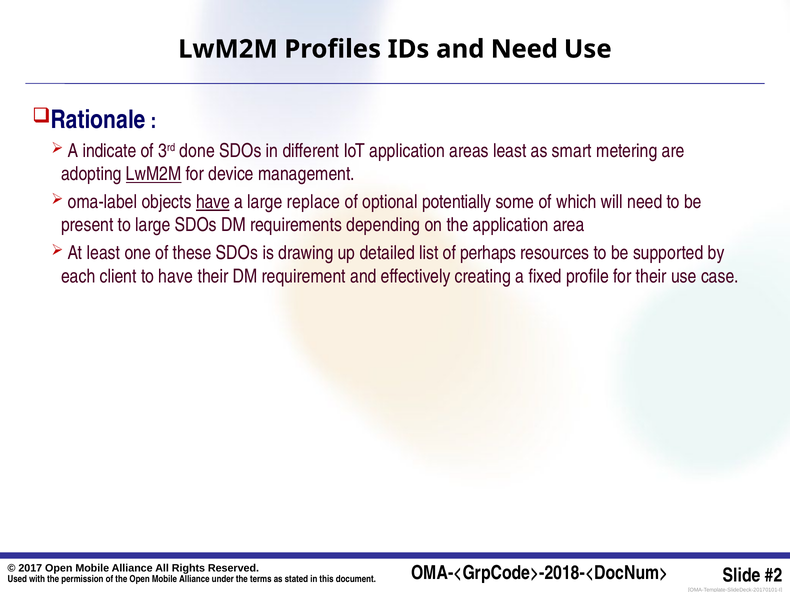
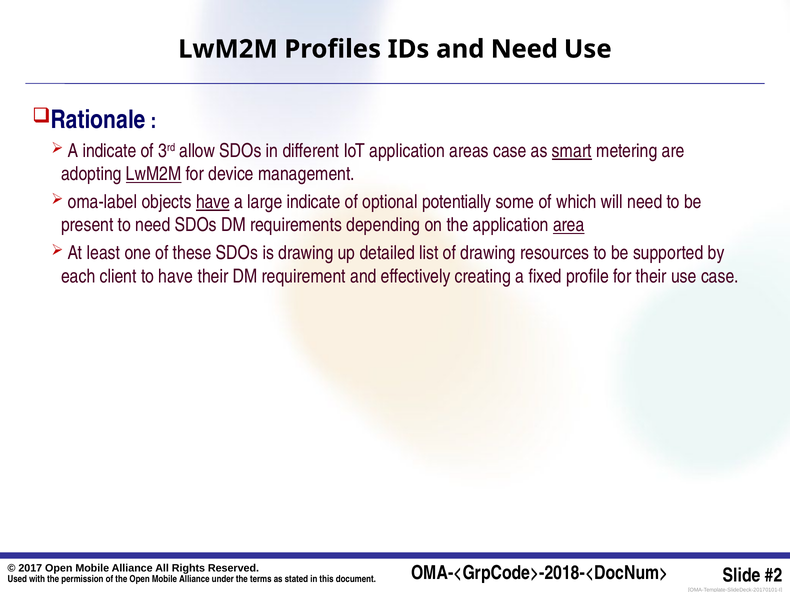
done: done -> allow (197, 151)
areas least: least -> case (510, 151)
smart underline: none -> present (572, 151)
large replace: replace -> indicate (314, 202)
to large: large -> need (153, 225)
area underline: none -> present (569, 225)
of perhaps: perhaps -> drawing (488, 253)
